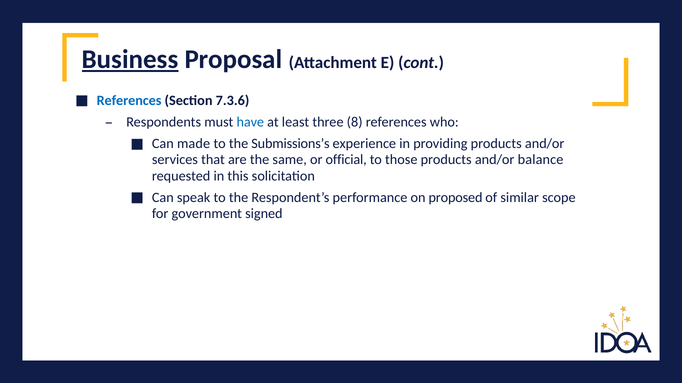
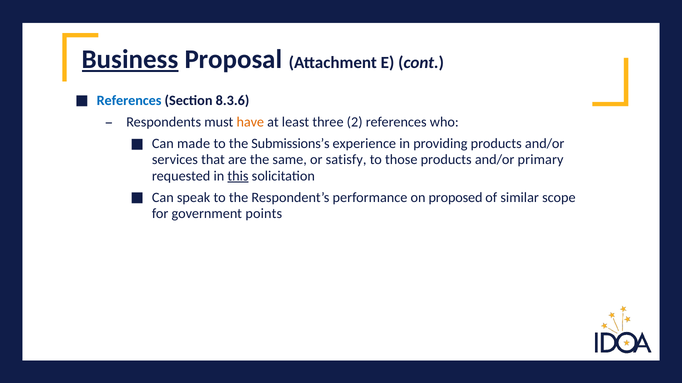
7.3.6: 7.3.6 -> 8.3.6 (233, 101)
have colour: blue -> orange (250, 122)
8: 8 -> 2 (355, 122)
official: official -> satisfy (346, 160)
balance: balance -> primary (541, 160)
this underline: none -> present (238, 176)
signed: signed -> points (264, 214)
